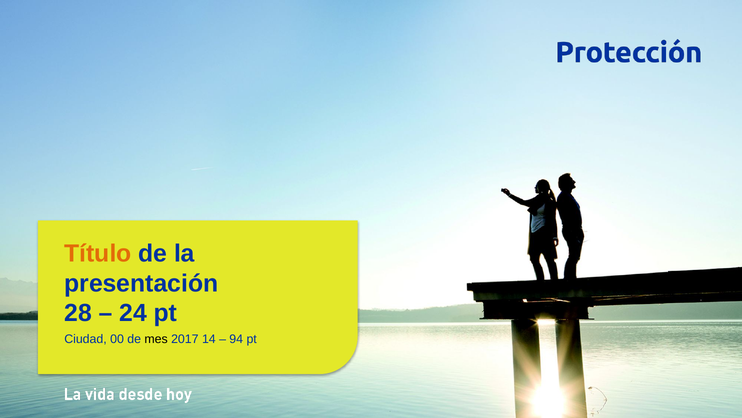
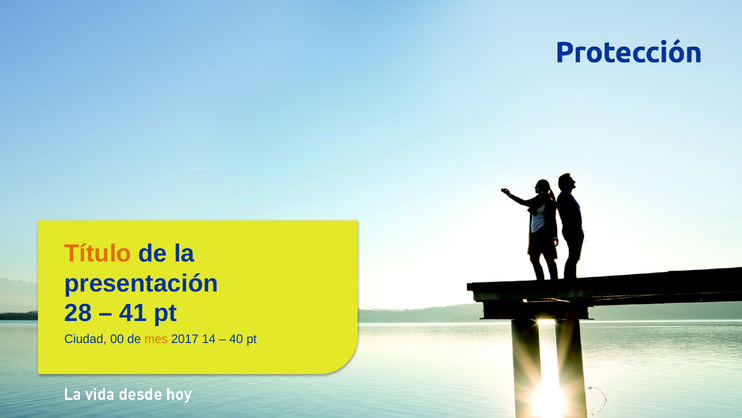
24: 24 -> 41 (133, 313)
mes colour: black -> orange (156, 339)
94: 94 -> 40 (236, 339)
